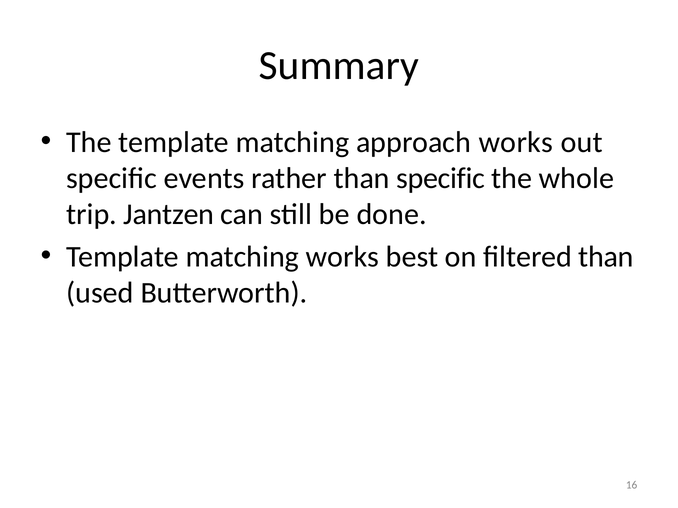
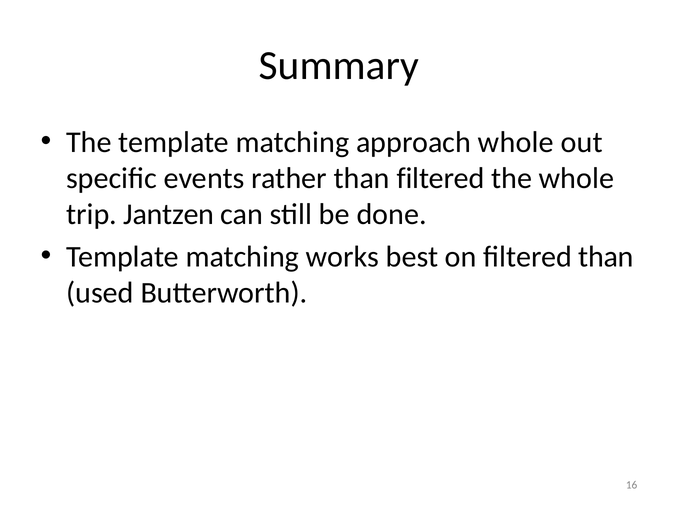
approach works: works -> whole (516, 142)
than specific: specific -> filtered (441, 178)
